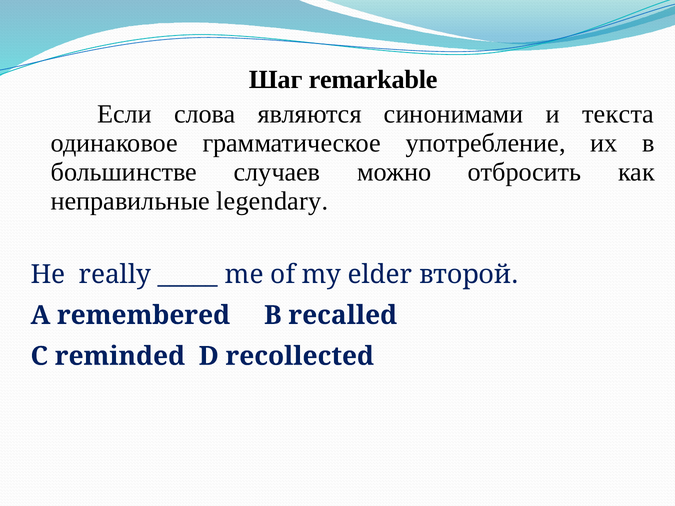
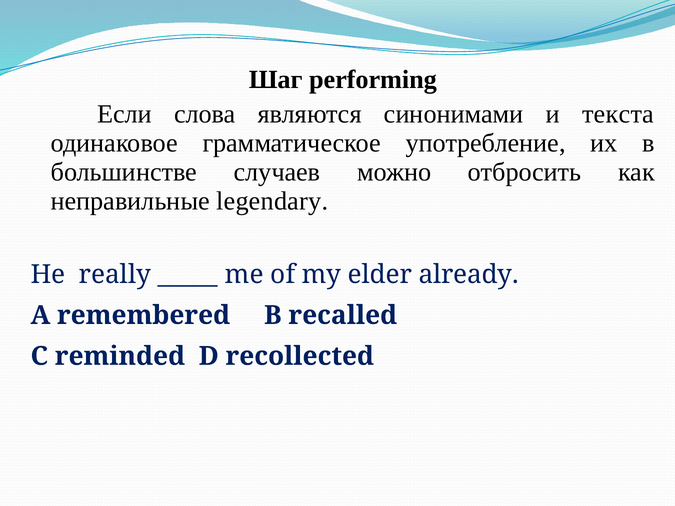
remarkable: remarkable -> performing (373, 80)
второй: второй -> already (469, 274)
